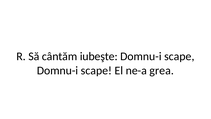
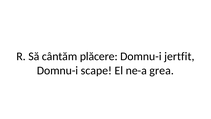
iubeşte: iubeşte -> plăcere (99, 56)
scape: scape -> jertfit (179, 56)
